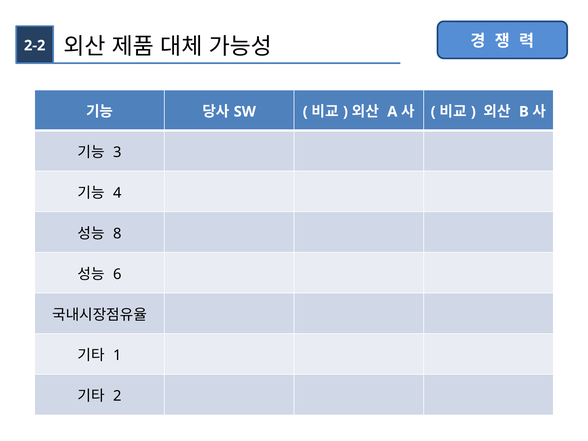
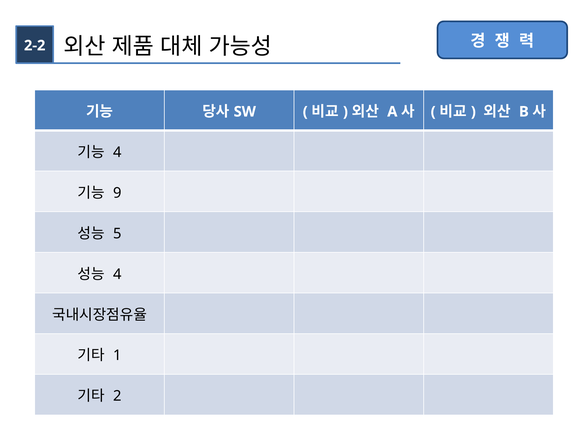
3: 3 -> 4 (117, 152)
4: 4 -> 9 (117, 193)
8: 8 -> 5 (117, 234)
6: 6 -> 4 (117, 274)
